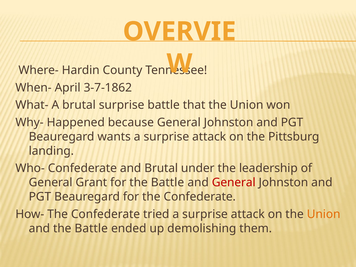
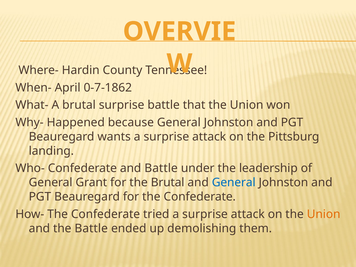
3-7-1862: 3-7-1862 -> 0-7-1862 (108, 88)
and Brutal: Brutal -> Battle (161, 168)
for the Battle: Battle -> Brutal (168, 183)
General colour: red -> blue (234, 183)
